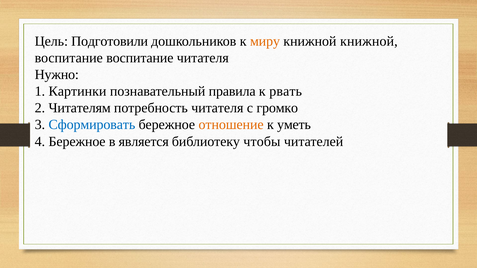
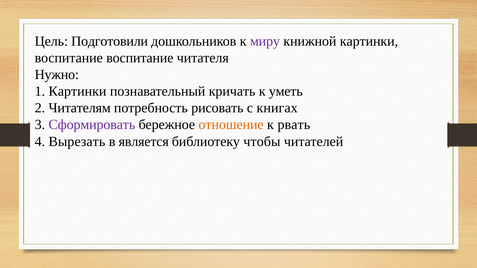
миру colour: orange -> purple (265, 41)
книжной книжной: книжной -> картинки (369, 41)
правила: правила -> кричать (232, 91)
рвать: рвать -> уметь (286, 91)
потребность читателя: читателя -> рисовать (217, 108)
громко: громко -> книгах (277, 108)
Сформировать colour: blue -> purple (92, 125)
уметь: уметь -> рвать (294, 125)
4 Бережное: Бережное -> Вырезать (77, 142)
